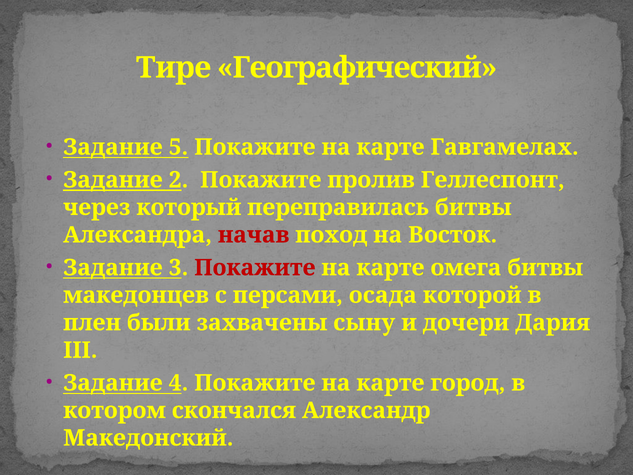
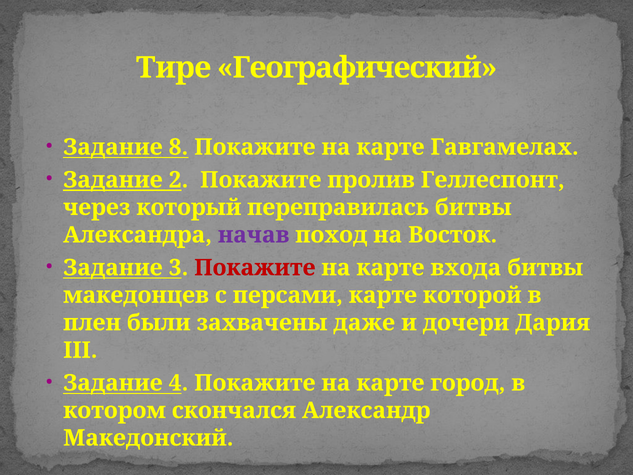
5: 5 -> 8 (178, 147)
начав colour: red -> purple (254, 235)
омега: омега -> входа (466, 268)
персами осада: осада -> карте (383, 295)
сыну: сыну -> даже (364, 323)
